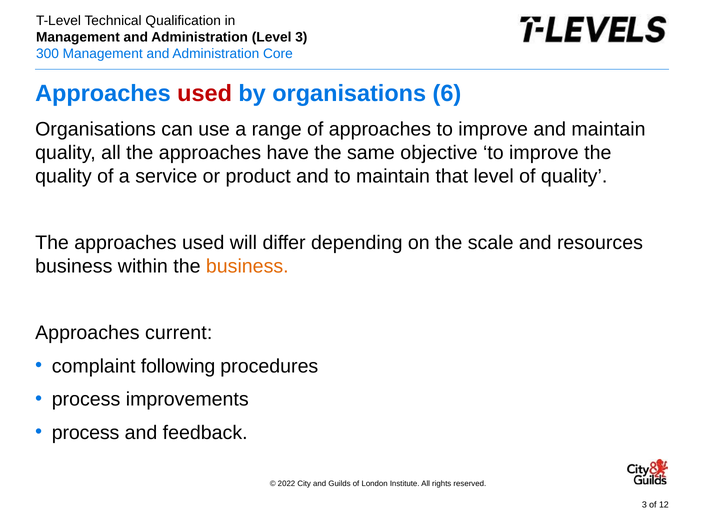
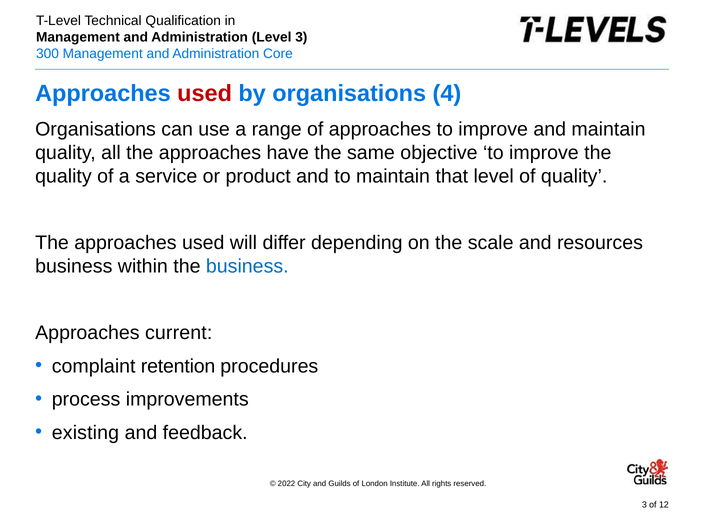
6: 6 -> 4 (447, 93)
business colour: orange -> blue (247, 266)
following: following -> retention (178, 366)
process: process -> existing (85, 433)
